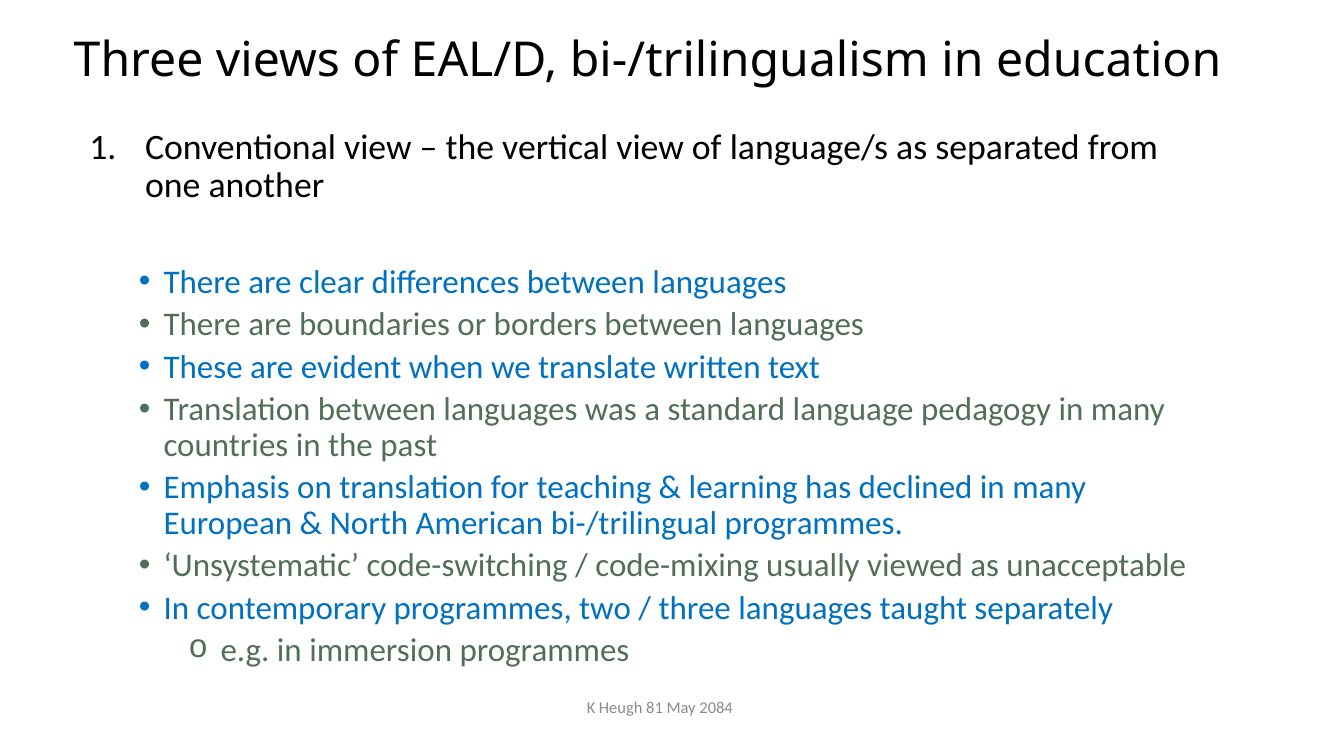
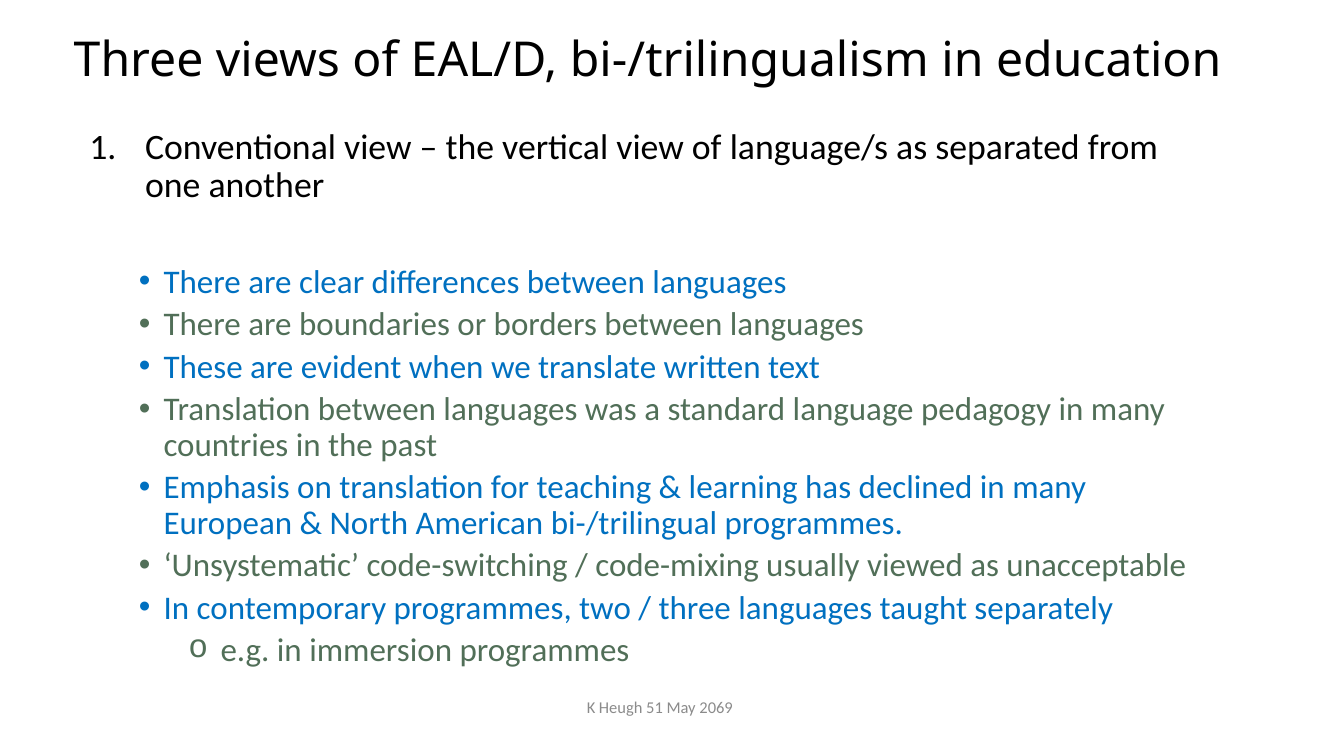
81: 81 -> 51 (655, 709)
2084: 2084 -> 2069 (716, 709)
